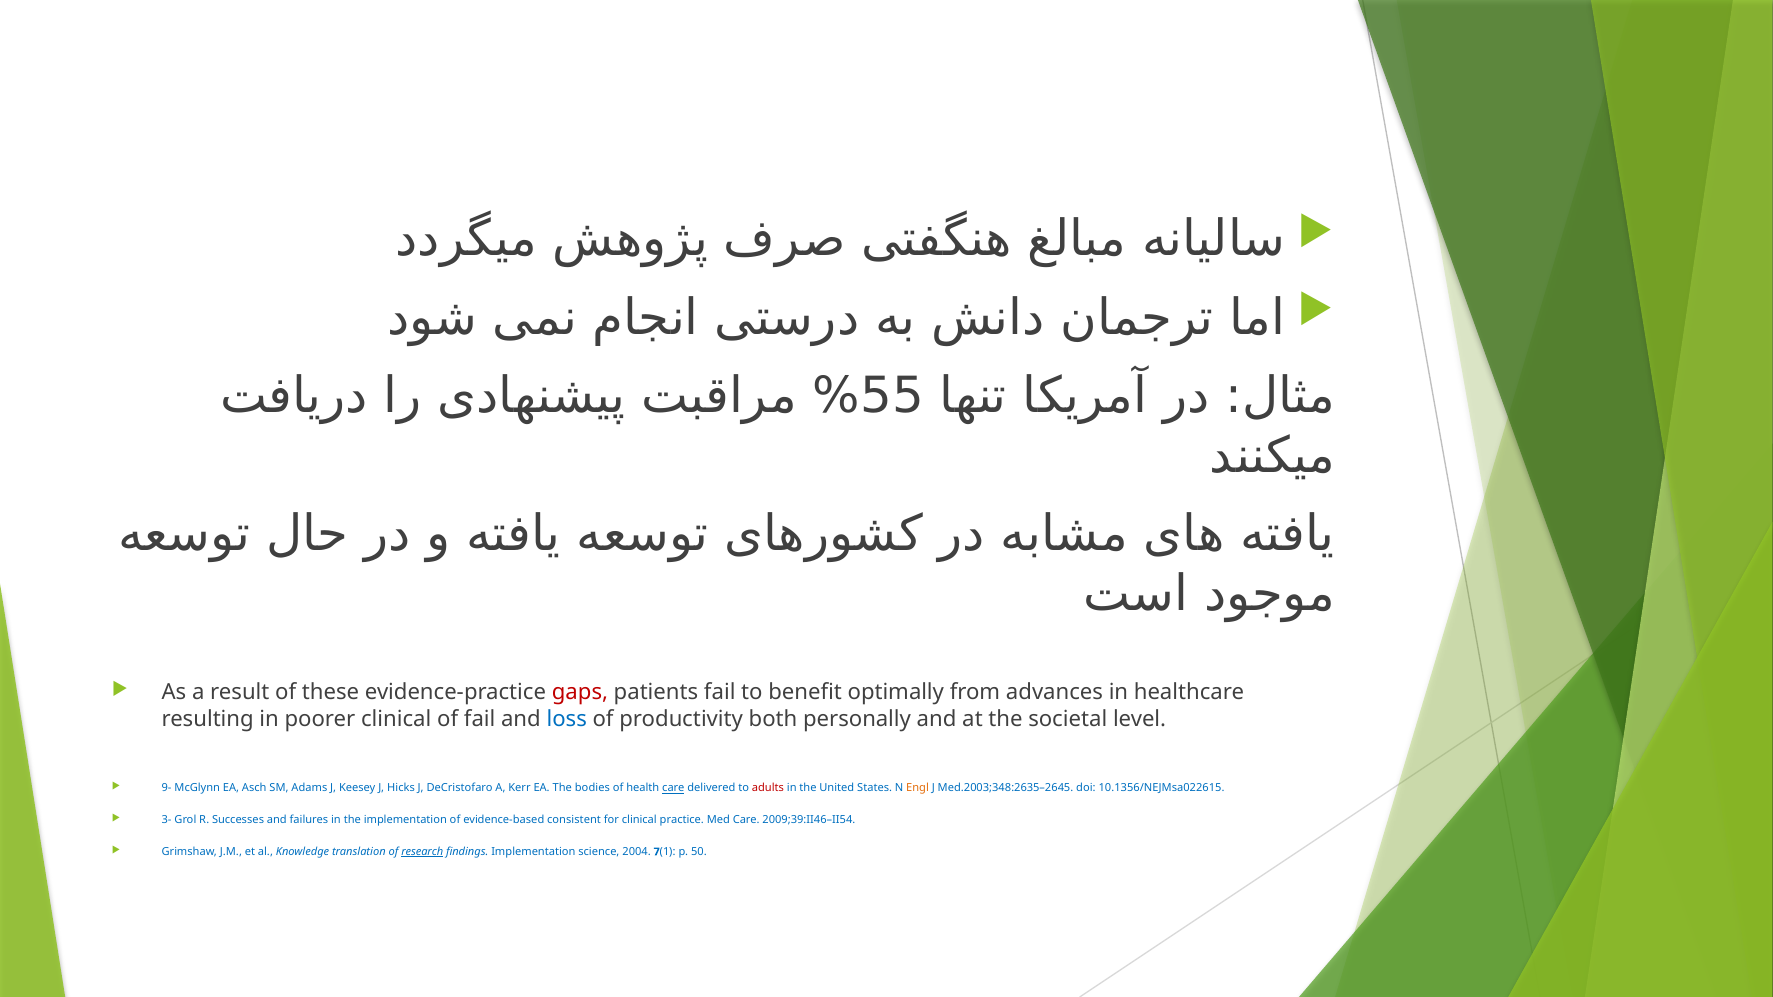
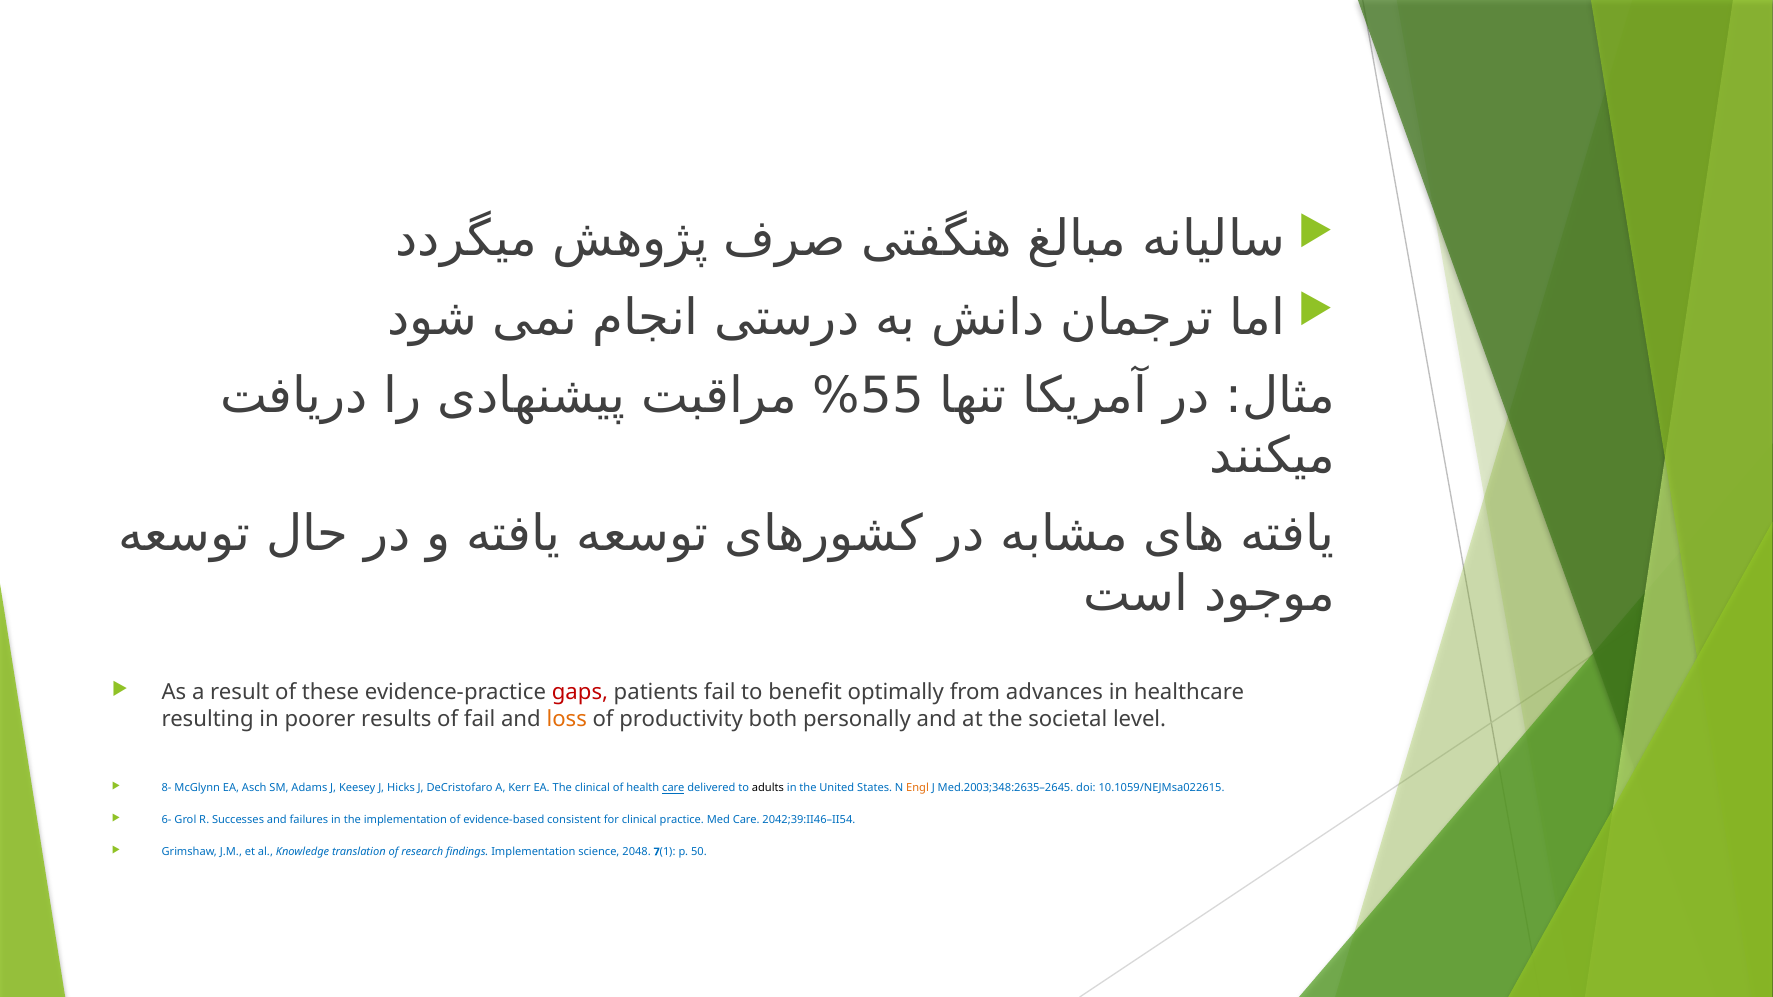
poorer clinical: clinical -> results (396, 719)
loss colour: blue -> orange (567, 719)
9-: 9- -> 8- (167, 789)
The bodies: bodies -> clinical (592, 789)
adults colour: red -> black (768, 789)
10.1356/NEJMsa022615: 10.1356/NEJMsa022615 -> 10.1059/NEJMsa022615 (1162, 789)
3-: 3- -> 6- (167, 820)
2009;39:II46–II54: 2009;39:II46–II54 -> 2042;39:II46–II54 (809, 820)
research underline: present -> none (422, 852)
2004: 2004 -> 2048 (637, 852)
